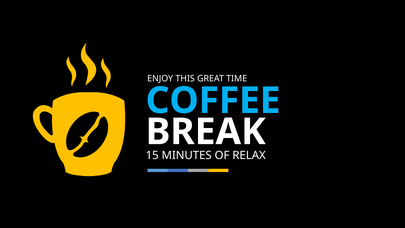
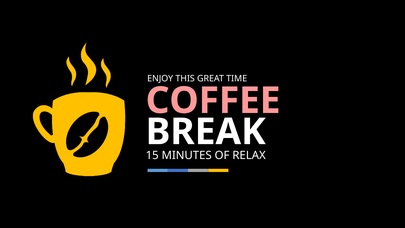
COFFEE colour: light blue -> pink (213, 101)
